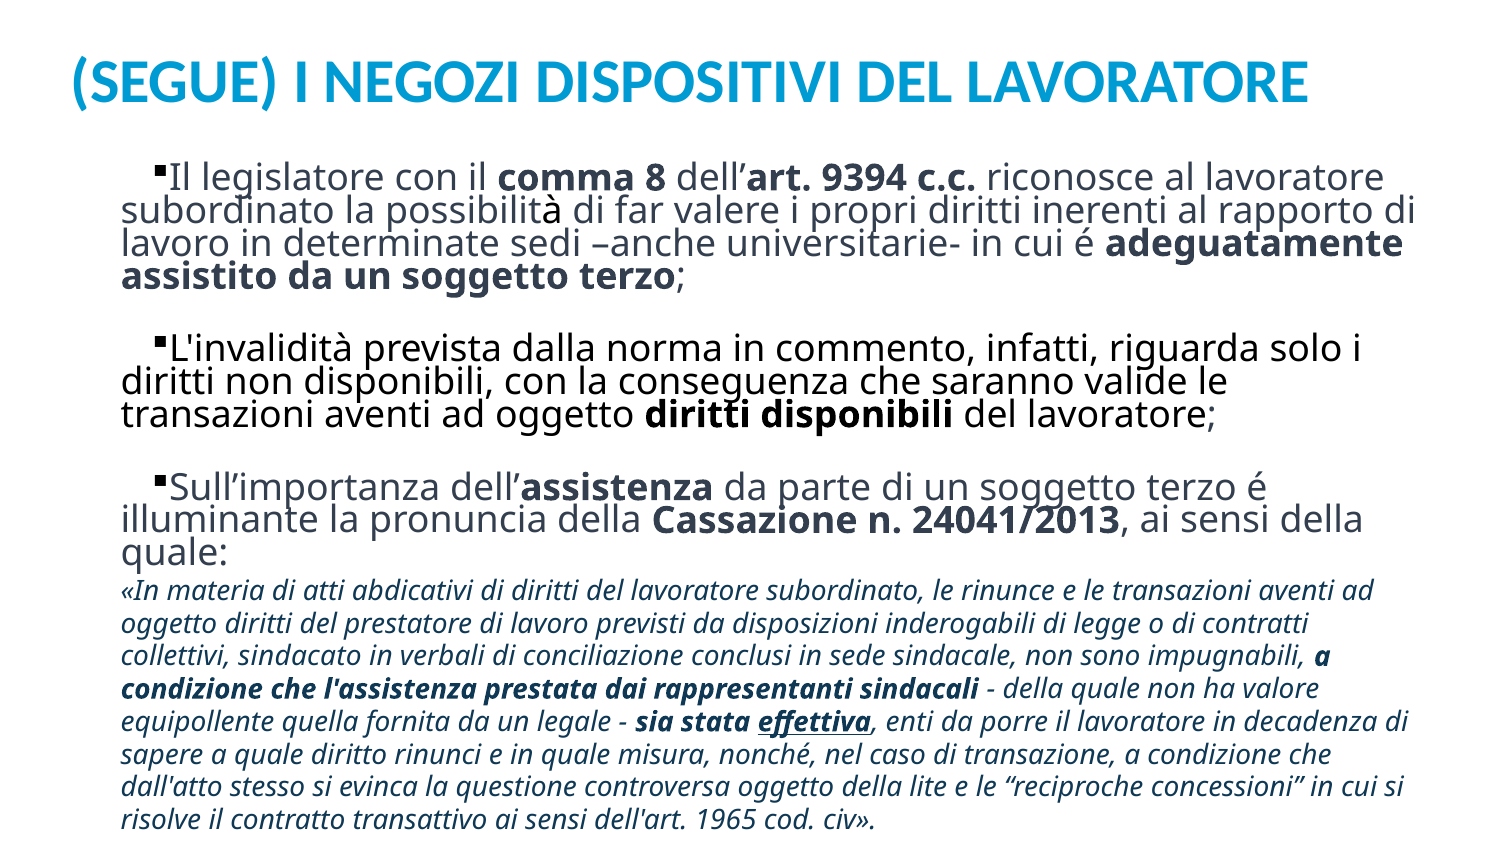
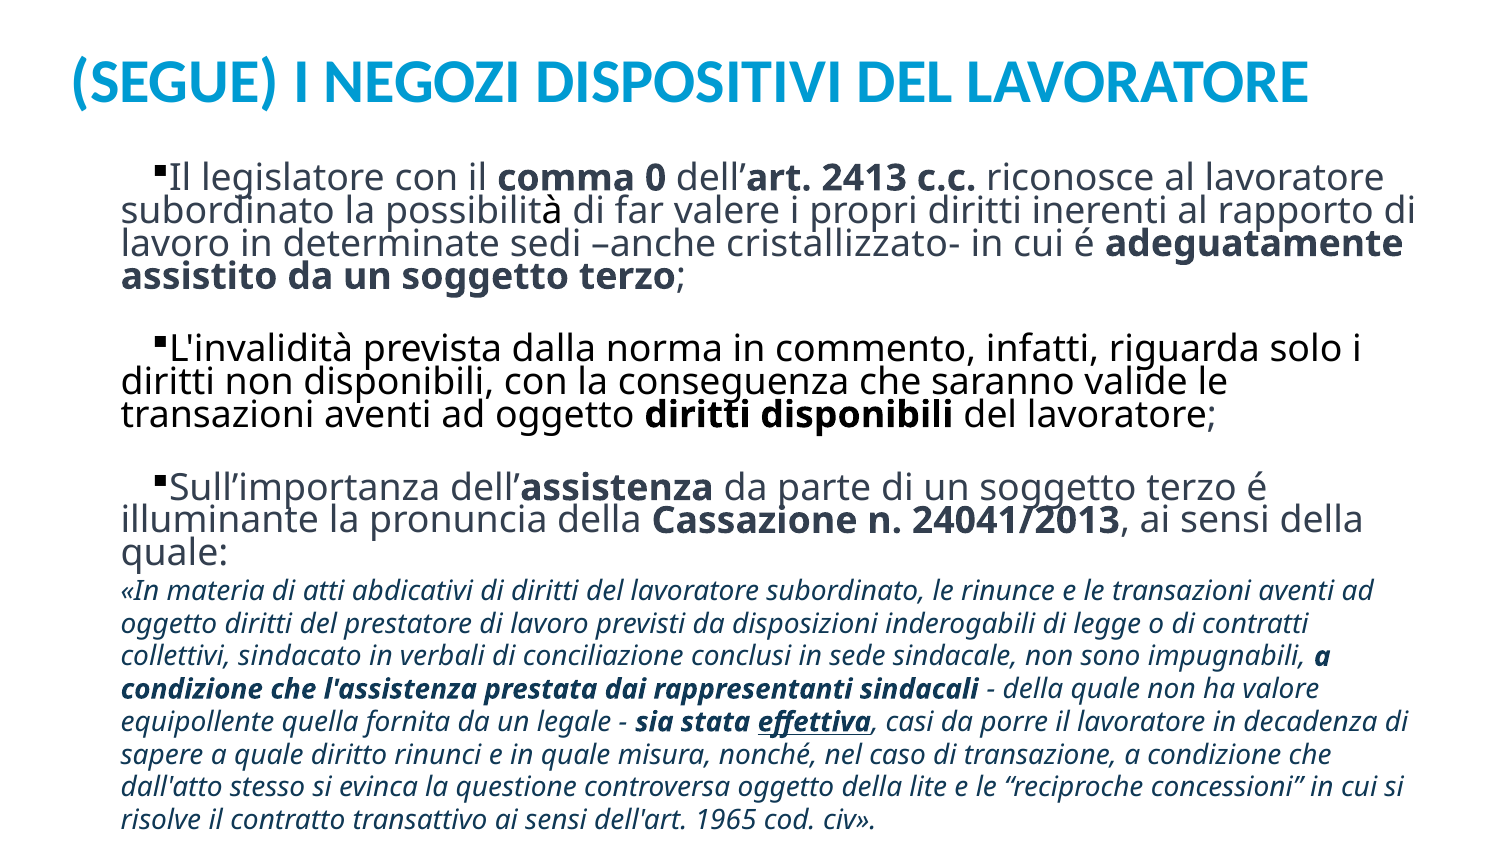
8: 8 -> 0 (656, 178)
9394: 9394 -> 2413 (864, 178)
universitarie-: universitarie- -> cristallizzato- (843, 244)
enti: enti -> casi (910, 722)
